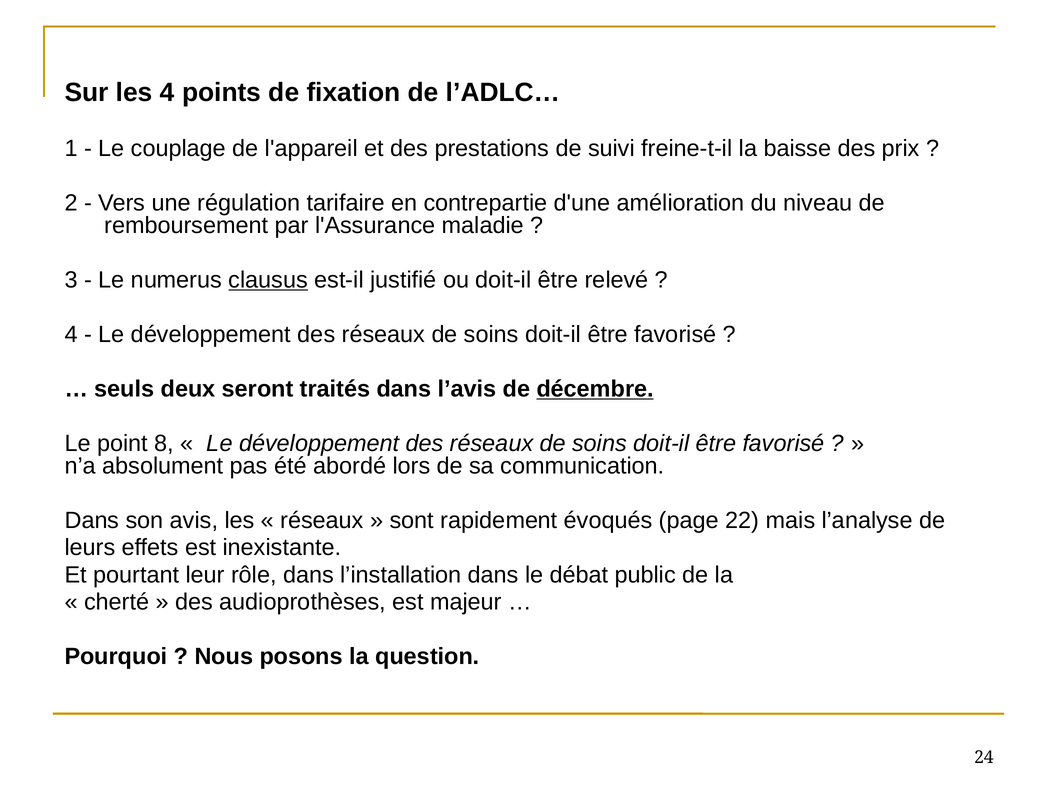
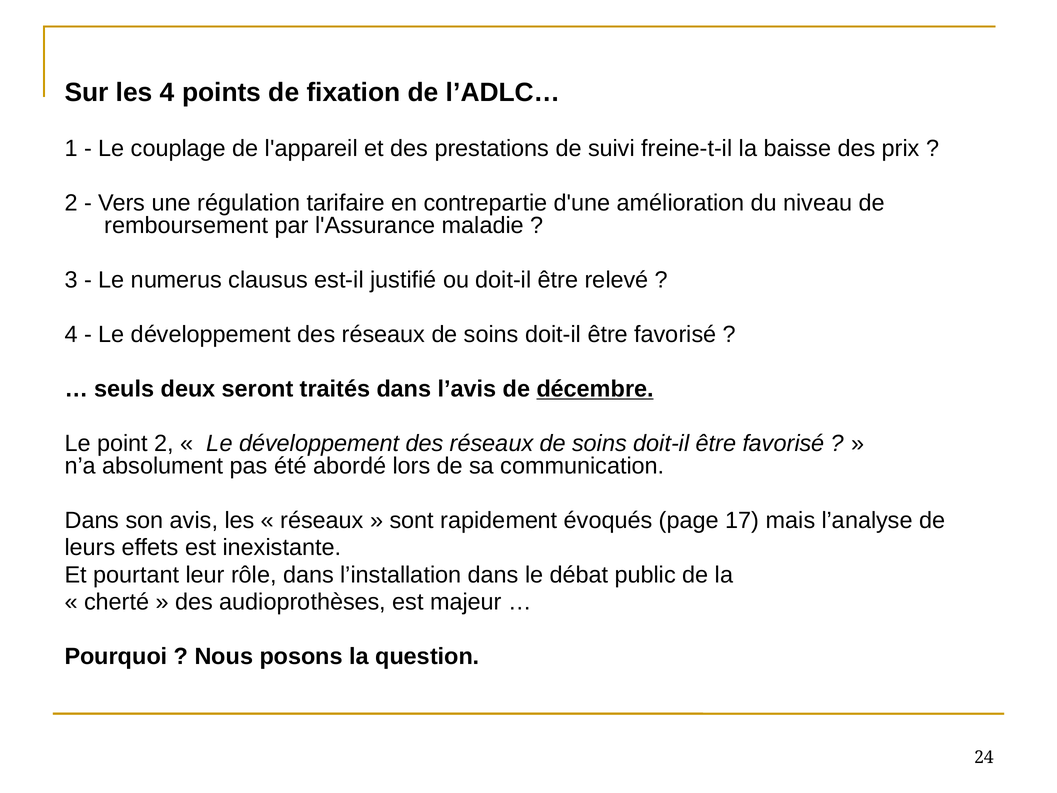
clausus underline: present -> none (268, 280)
point 8: 8 -> 2 (164, 443)
22: 22 -> 17 (742, 520)
